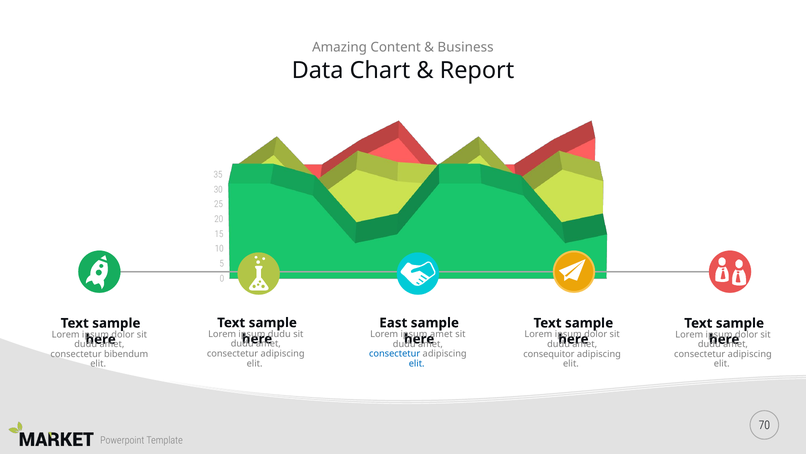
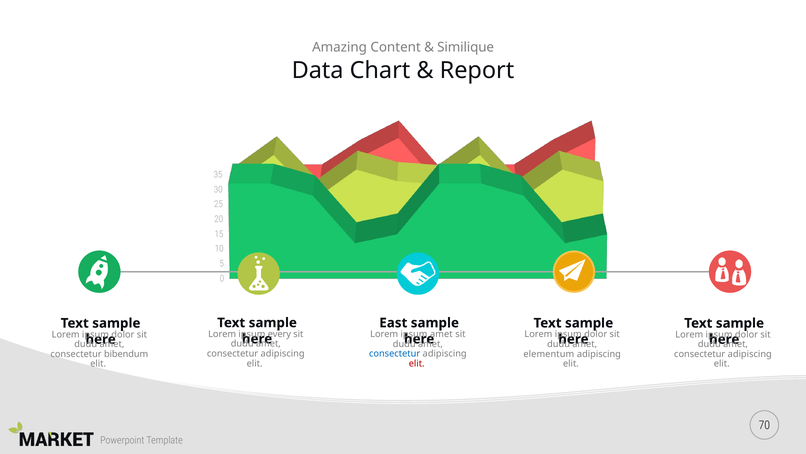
Business: Business -> Similique (466, 47)
dudu: dudu -> every (279, 334)
consequitor: consequitor -> elementum (549, 353)
elit colour: blue -> red (417, 363)
